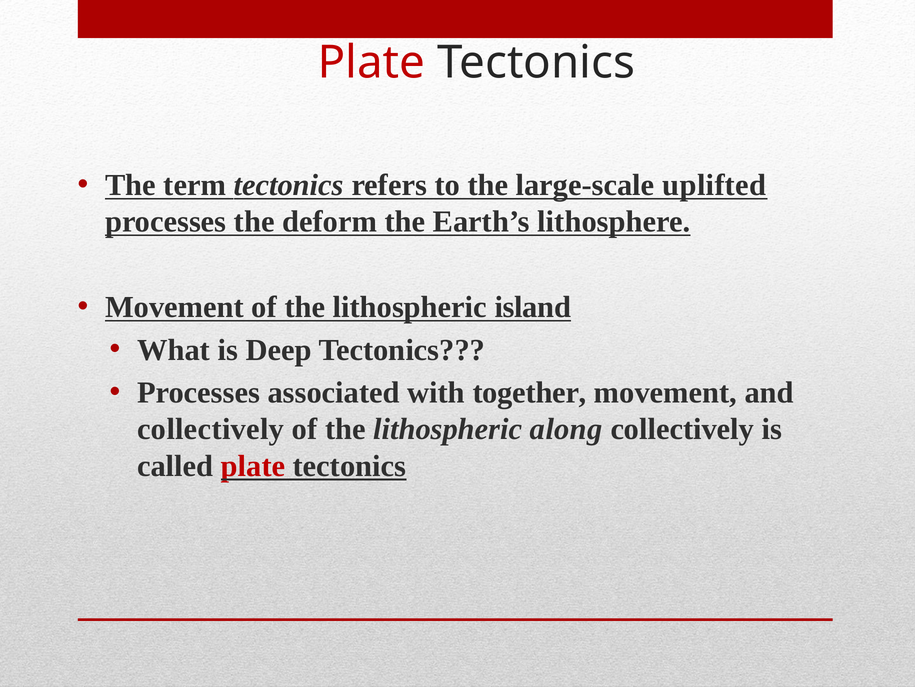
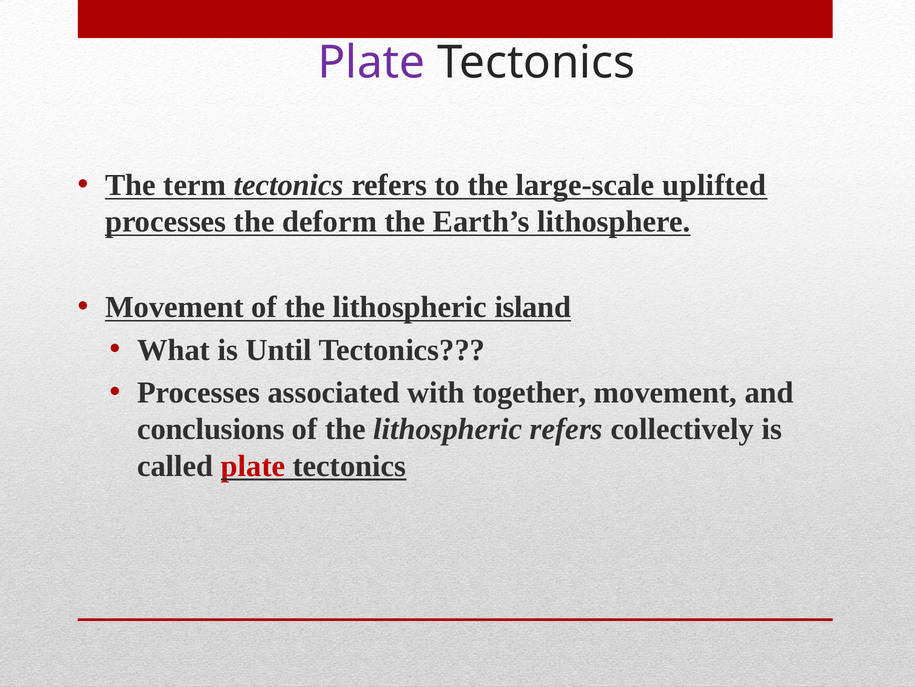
Plate colour: red -> purple (371, 63)
Deep: Deep -> Until (279, 350)
collectively: collectively -> conclusions (211, 429)
lithospheric along: along -> refers (566, 429)
